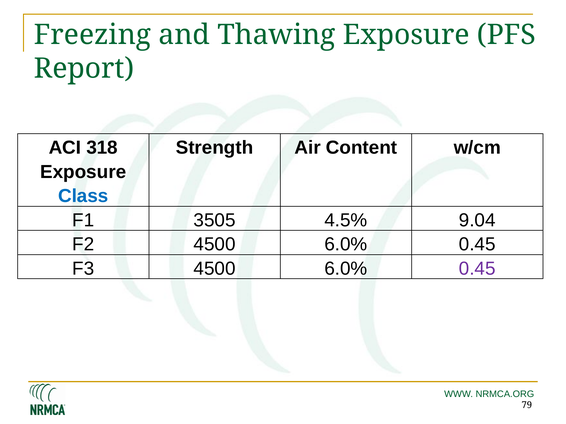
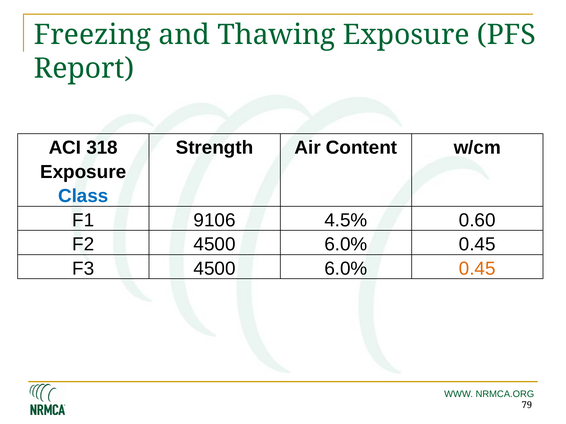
3505: 3505 -> 9106 (215, 220)
9.04: 9.04 -> 0.60 (477, 220)
0.45 colour: purple -> orange (477, 269)
